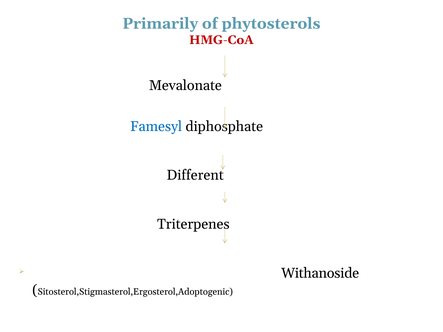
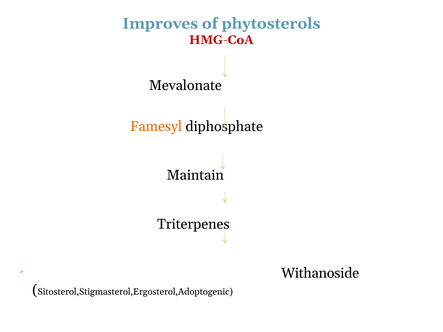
Primarily: Primarily -> Improves (160, 24)
Famesyl colour: blue -> orange (156, 126)
Different: Different -> Maintain (195, 175)
